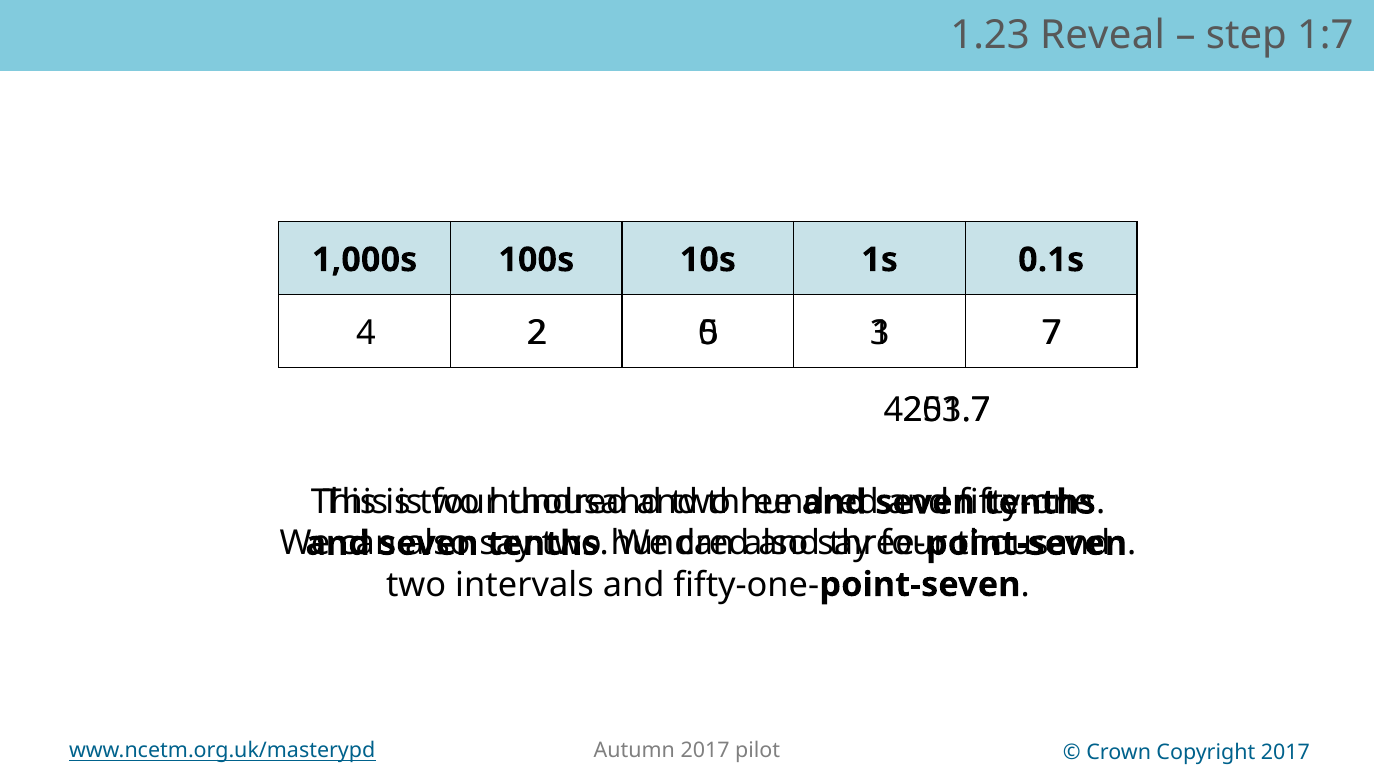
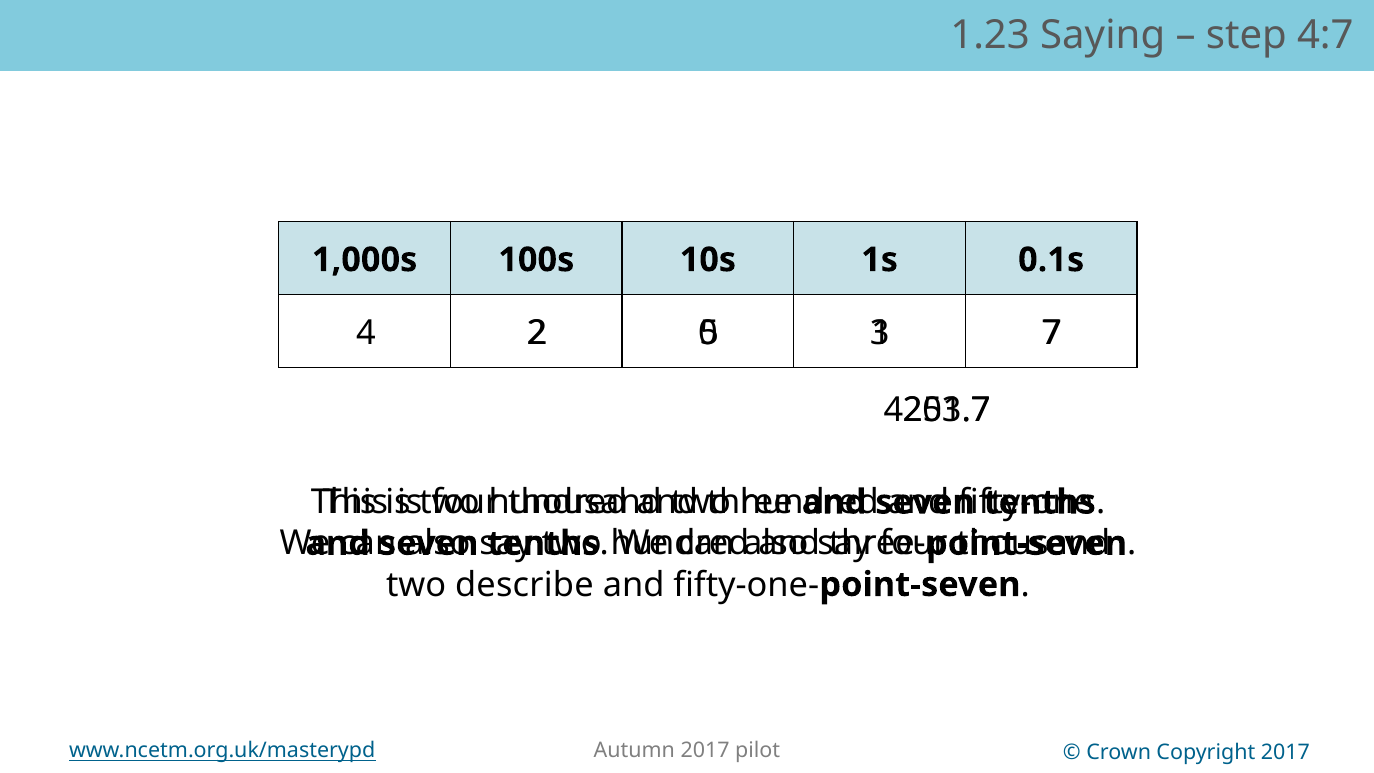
Reveal: Reveal -> Saying (1103, 35)
1:7: 1:7 -> 4:7 (1325, 35)
intervals: intervals -> describe (524, 585)
